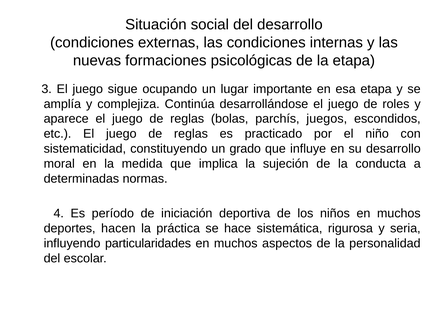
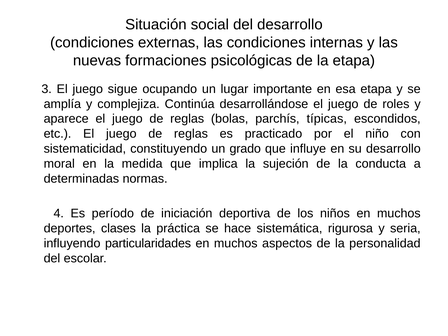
juegos: juegos -> típicas (327, 119)
hacen: hacen -> clases (118, 228)
